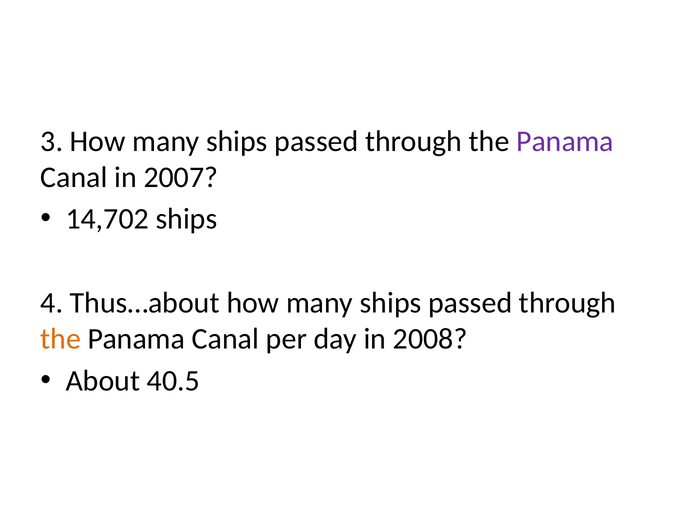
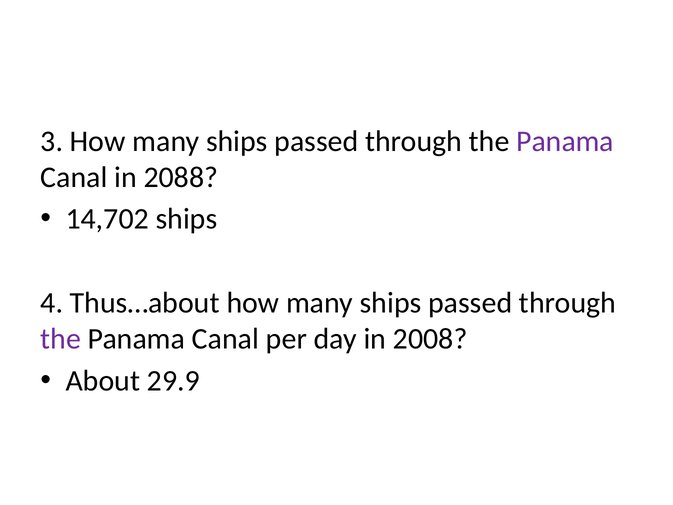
2007: 2007 -> 2088 (181, 177)
the colour: orange -> purple (61, 339)
40.5: 40.5 -> 29.9 (173, 381)
